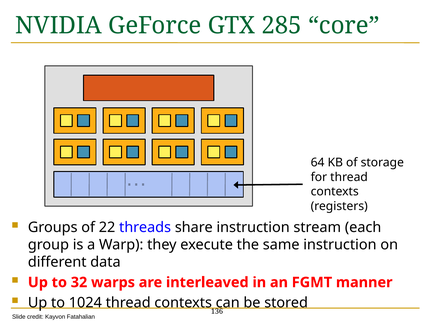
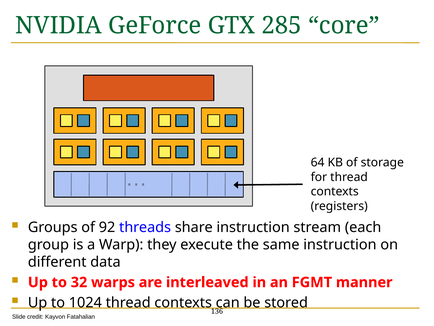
22: 22 -> 92 (107, 227)
